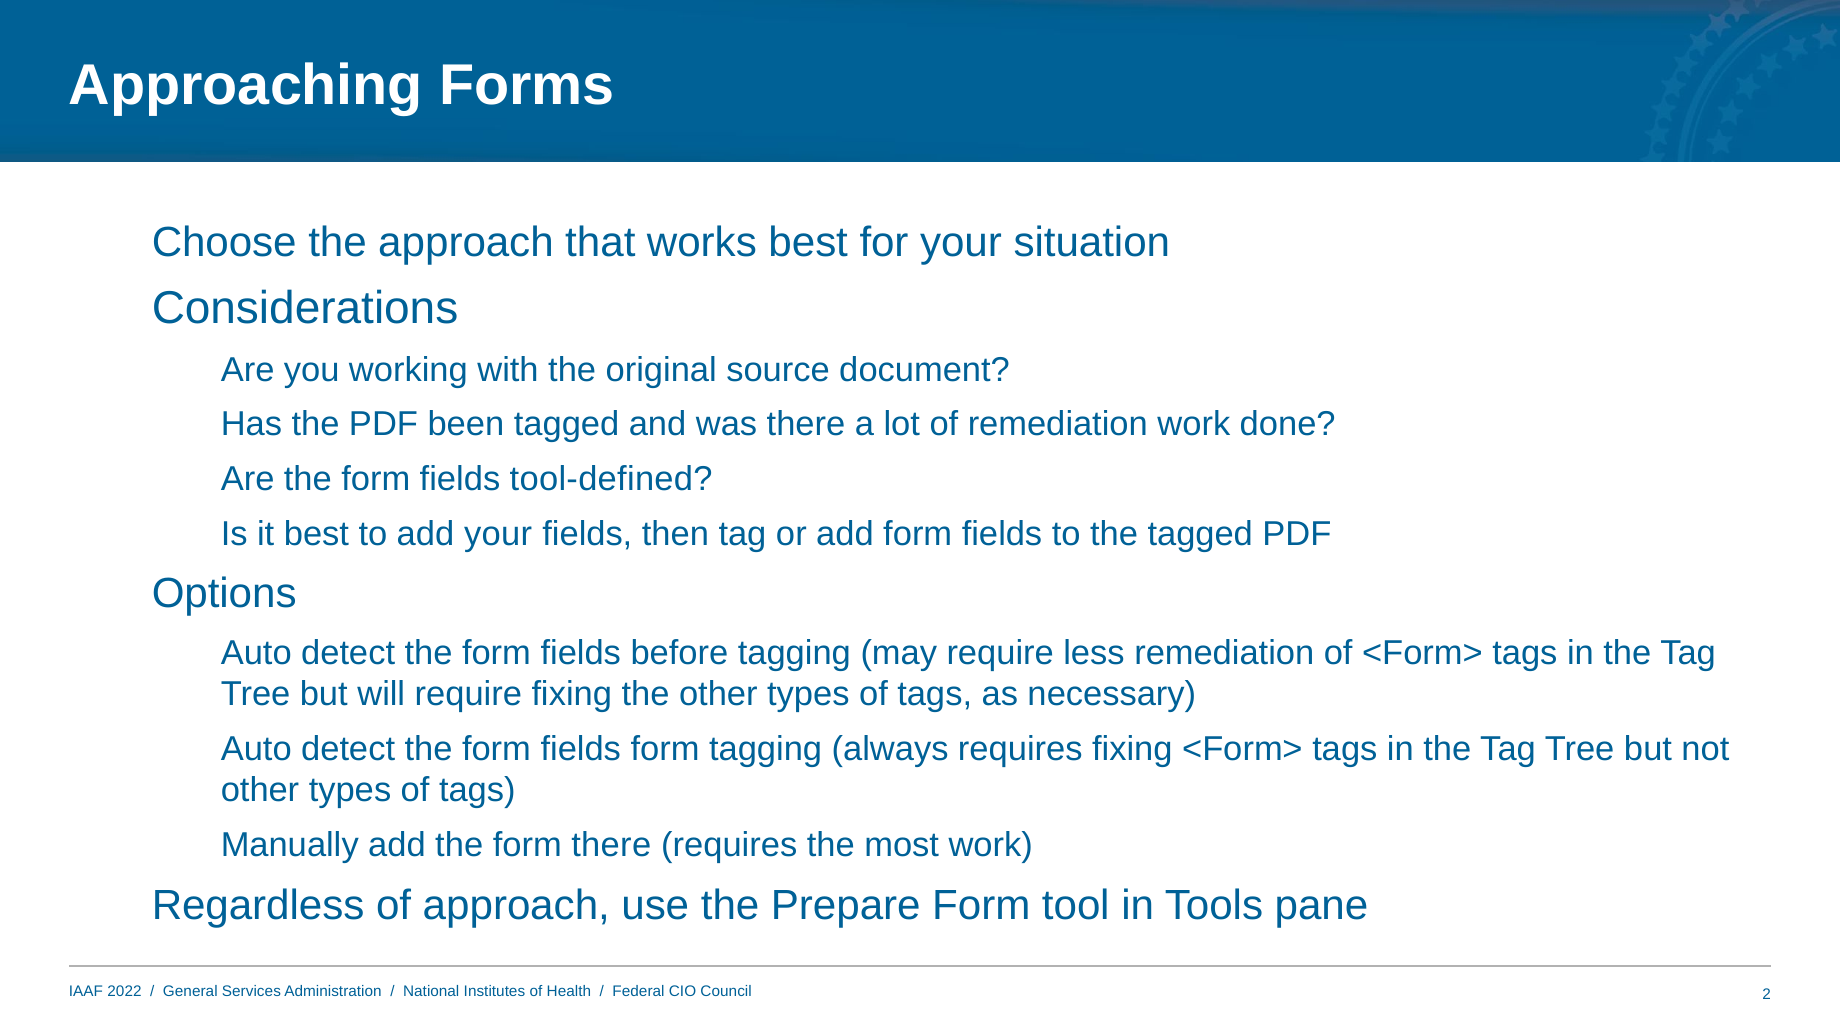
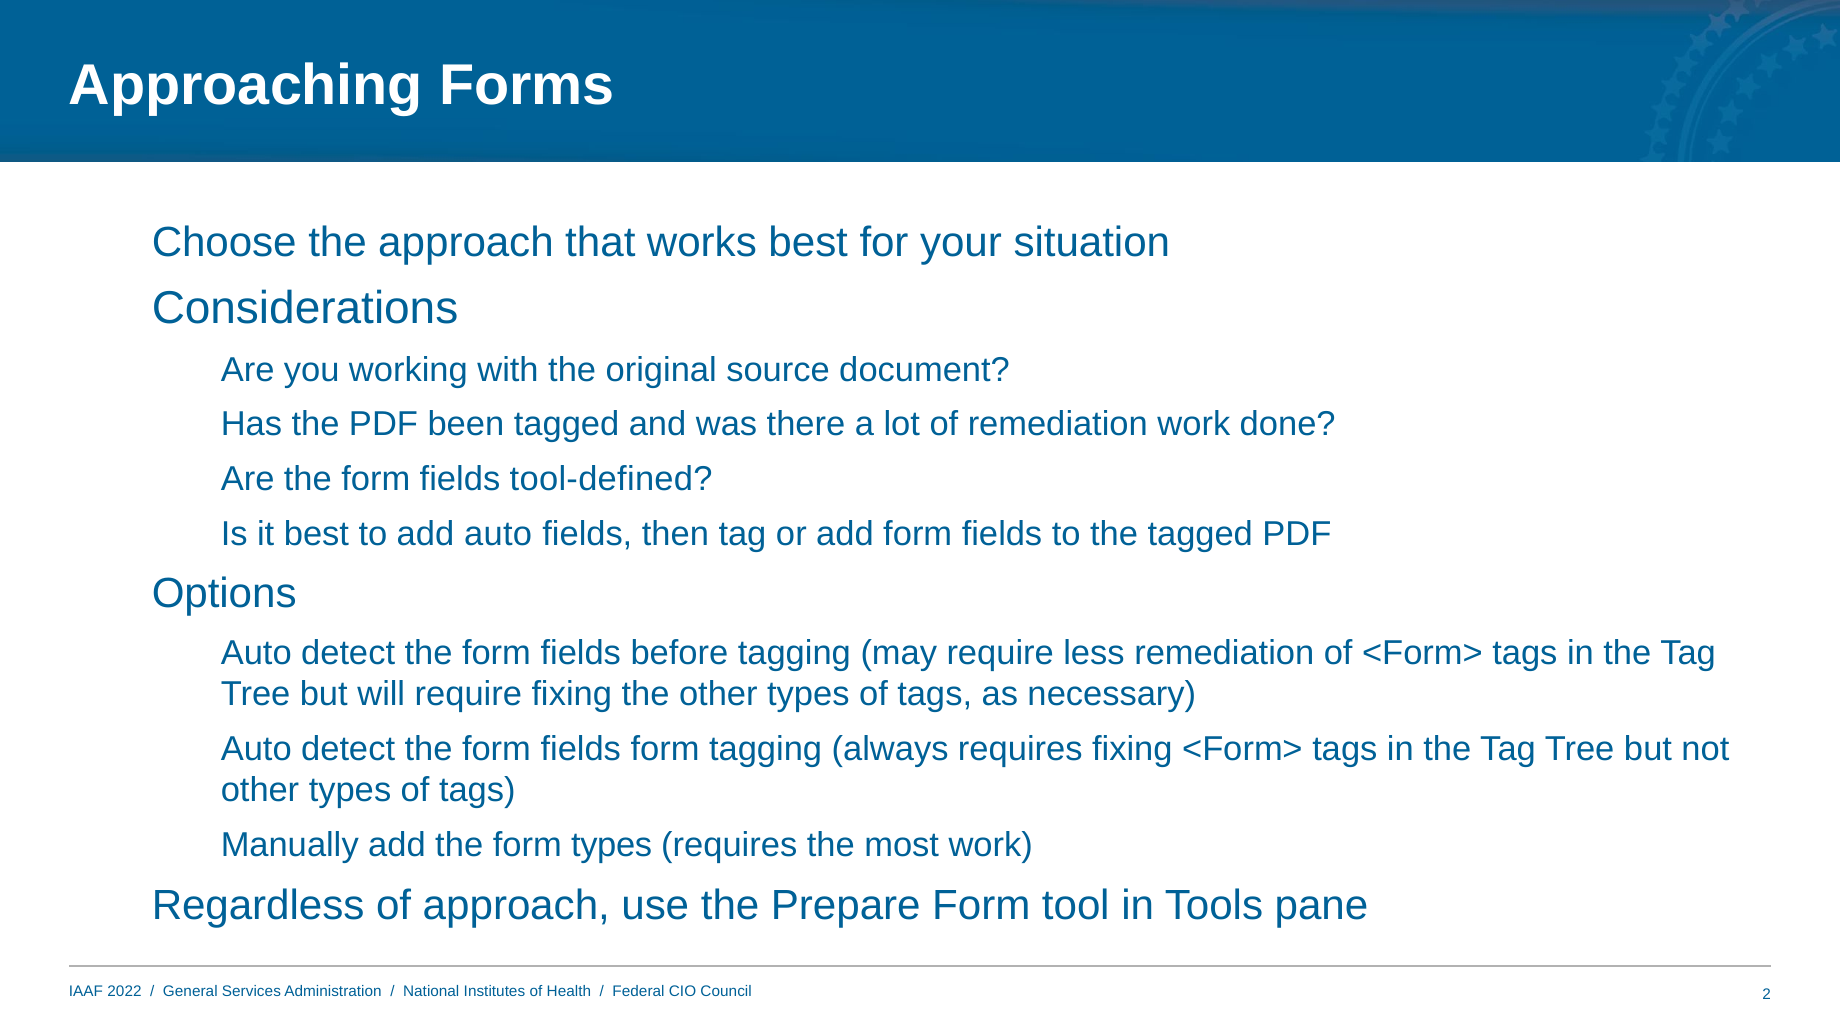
add your: your -> auto (498, 534)
form there: there -> types (612, 845)
